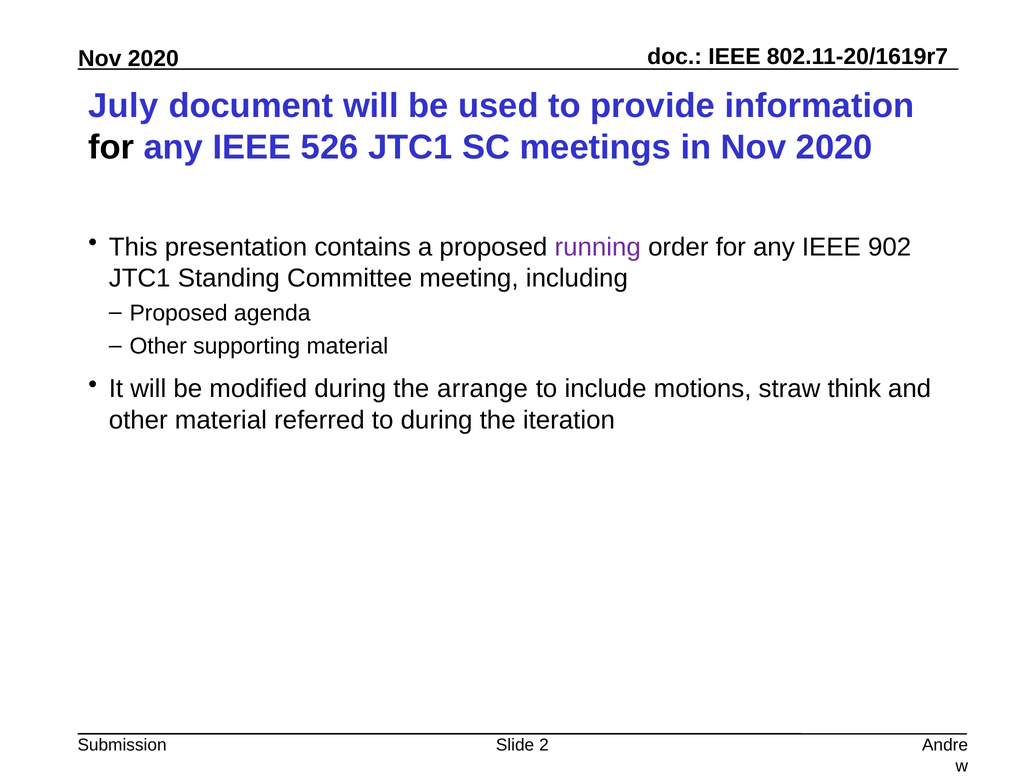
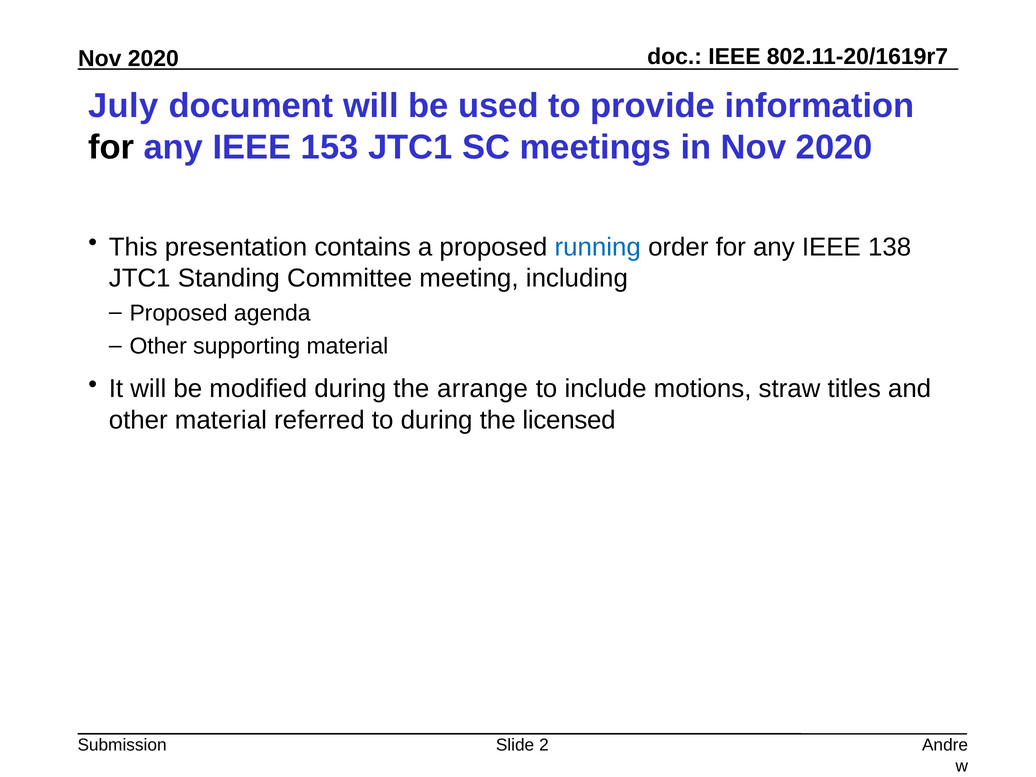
526: 526 -> 153 (330, 148)
running colour: purple -> blue (598, 247)
902: 902 -> 138 (890, 247)
think: think -> titles (854, 389)
iteration: iteration -> licensed (569, 420)
